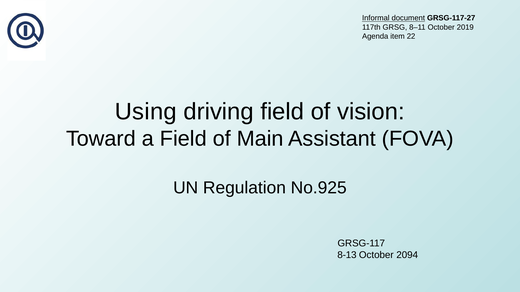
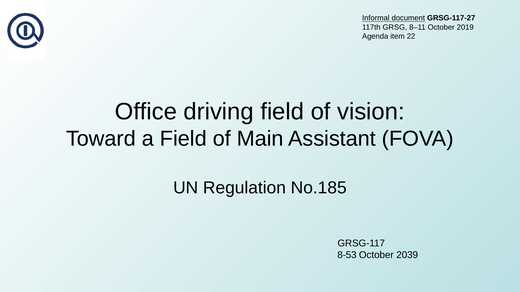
Using: Using -> Office (146, 112)
No.925: No.925 -> No.185 (319, 188)
8-13: 8-13 -> 8-53 (347, 256)
2094: 2094 -> 2039 (407, 256)
